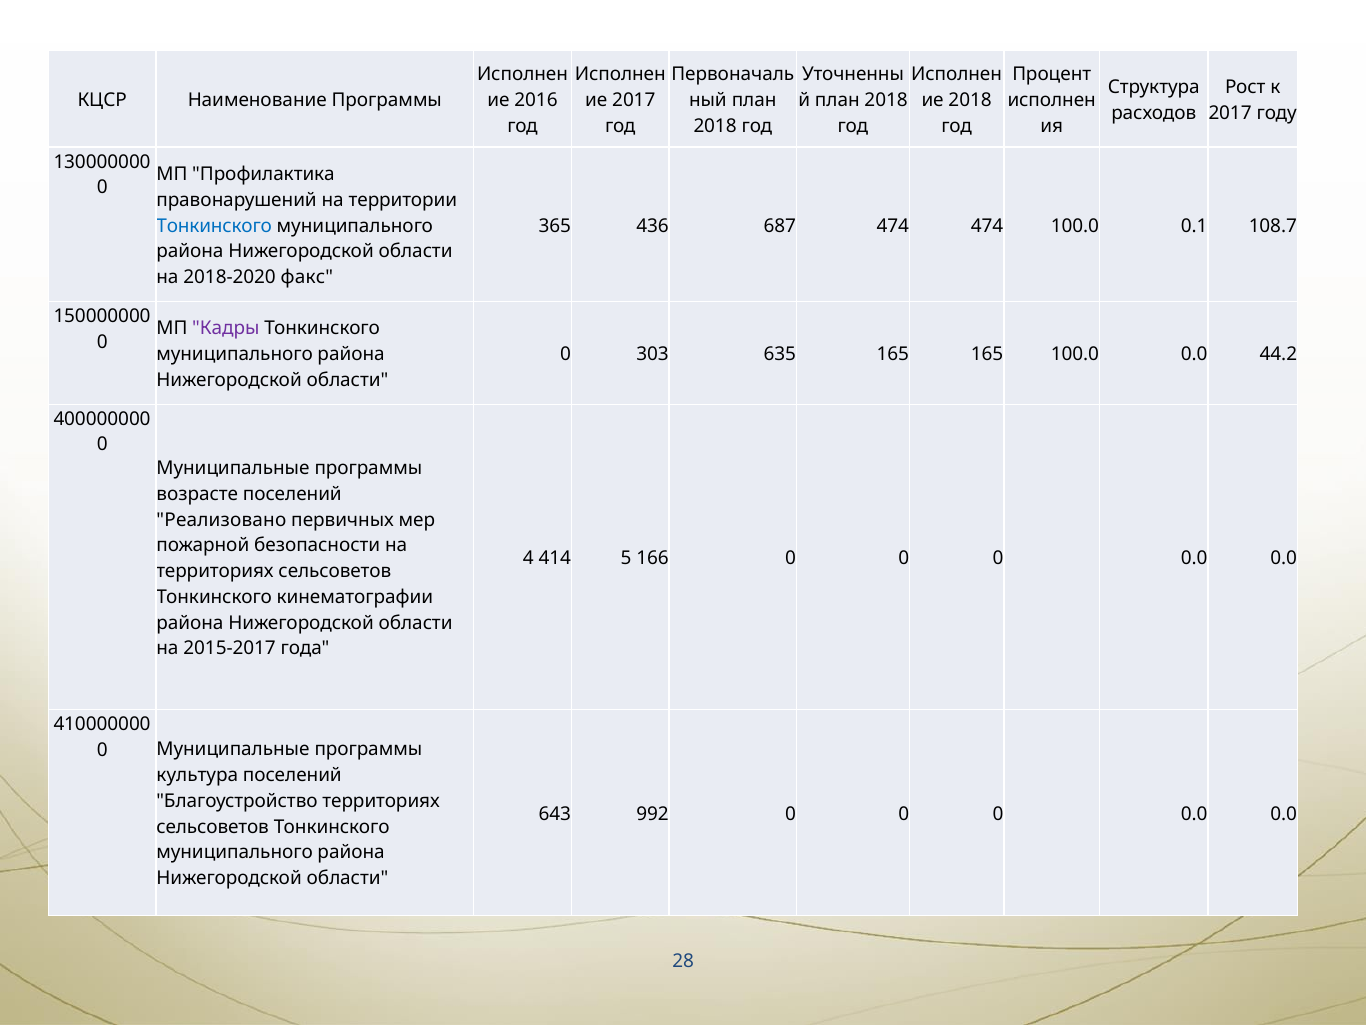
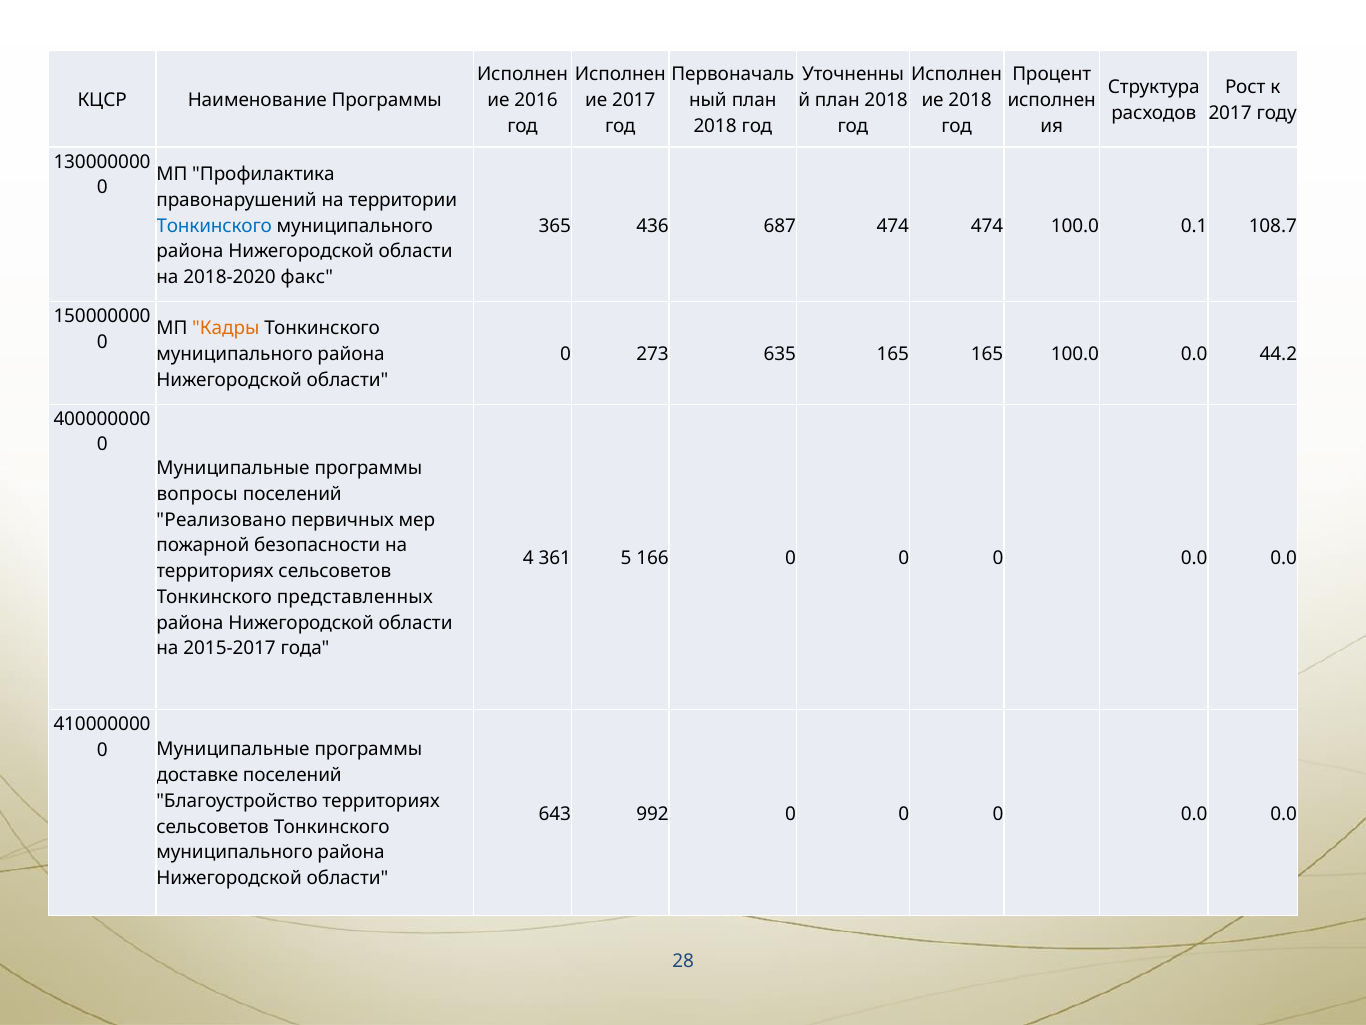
Кадры colour: purple -> orange (226, 328)
303: 303 -> 273 (653, 354)
возрасте: возрасте -> вопросы (197, 494)
414: 414 -> 361 (555, 558)
кинематографии: кинематографии -> представленных (355, 597)
культура: культура -> доставке (197, 775)
